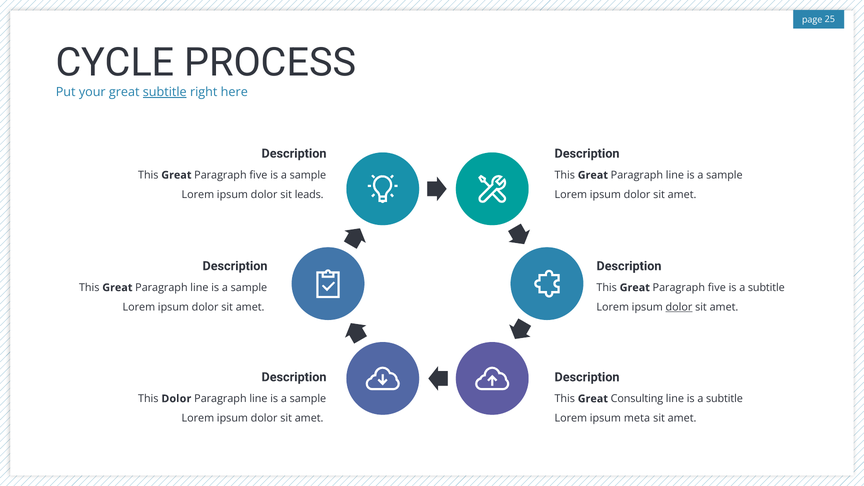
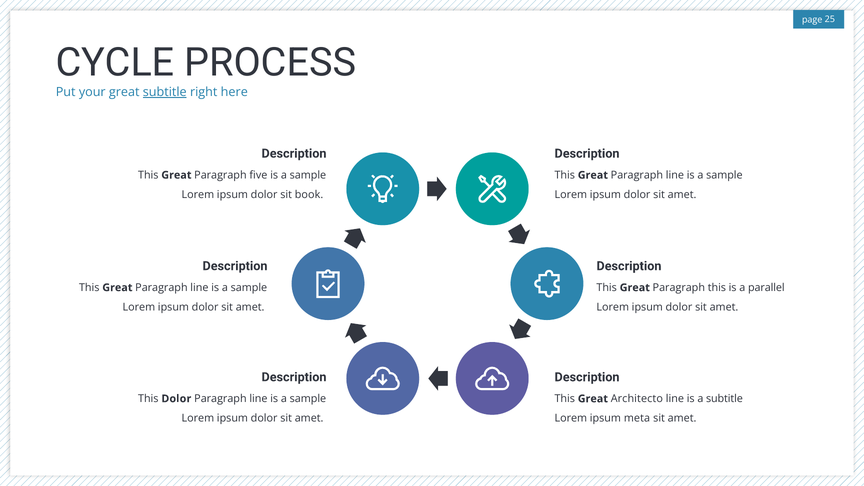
leads: leads -> book (309, 195)
five: five -> this (717, 288)
subtitle: subtitle -> parallel (766, 288)
dolor underline: present -> none (679, 307)
Consulting: Consulting -> Architecto (637, 399)
